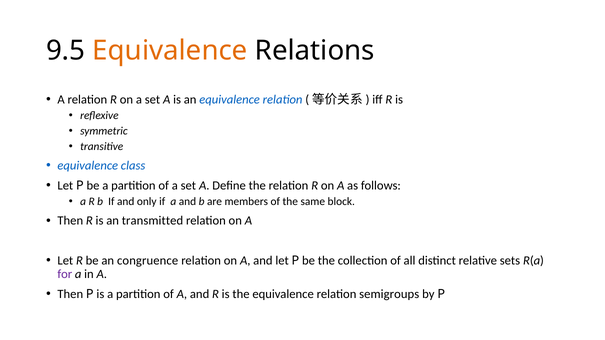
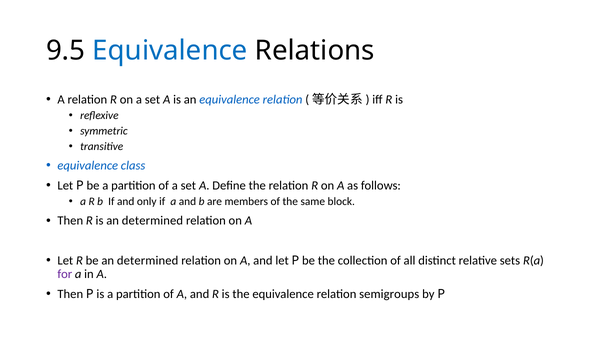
Equivalence colour: orange -> blue (170, 51)
is an transmitted: transmitted -> determined (152, 221)
be an congruence: congruence -> determined (148, 261)
